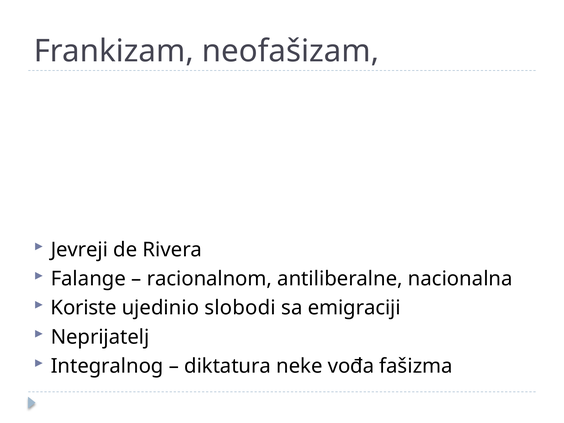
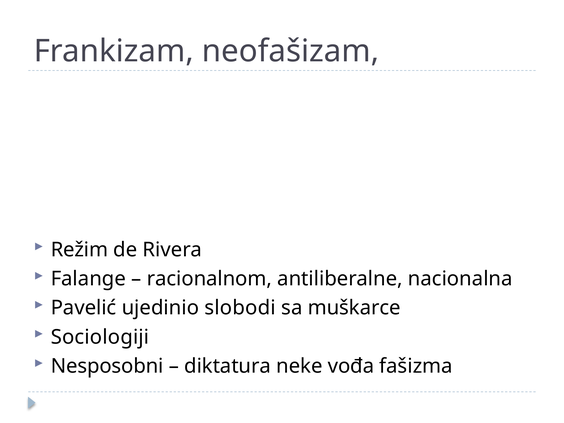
Jevreji: Jevreji -> Režim (79, 250)
Koriste: Koriste -> Pavelić (84, 308)
emigraciji: emigraciji -> muškarce (354, 308)
Neprijatelj: Neprijatelj -> Sociologiji (100, 337)
Integralnog: Integralnog -> Nesposobni (107, 366)
